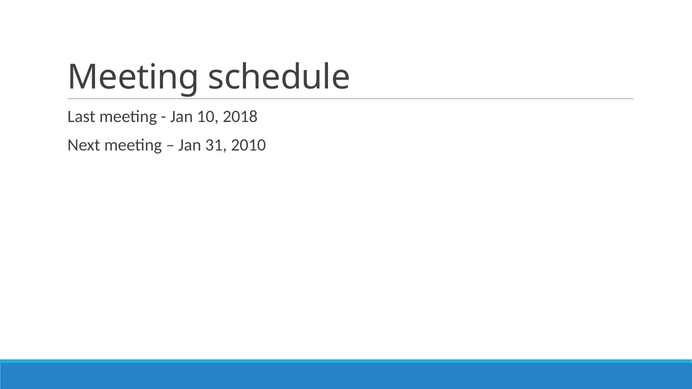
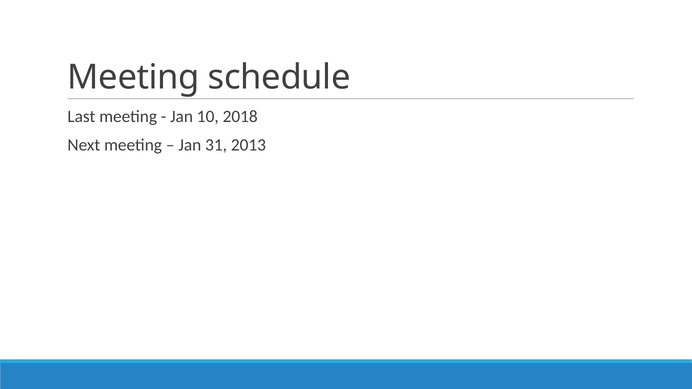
2010: 2010 -> 2013 (248, 145)
